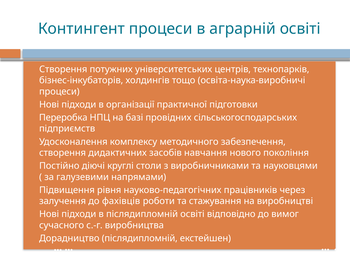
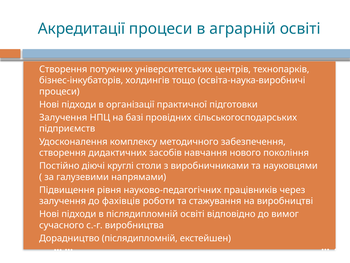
Контингент: Контингент -> Акредитації (82, 29)
Переробка: Переробка -> Залучення (63, 117)
